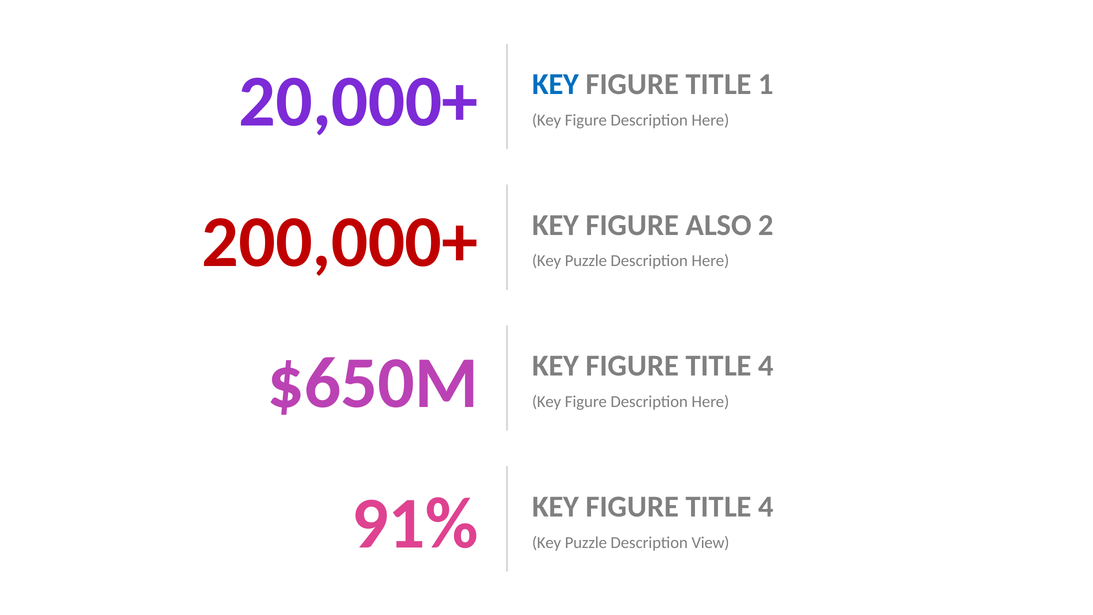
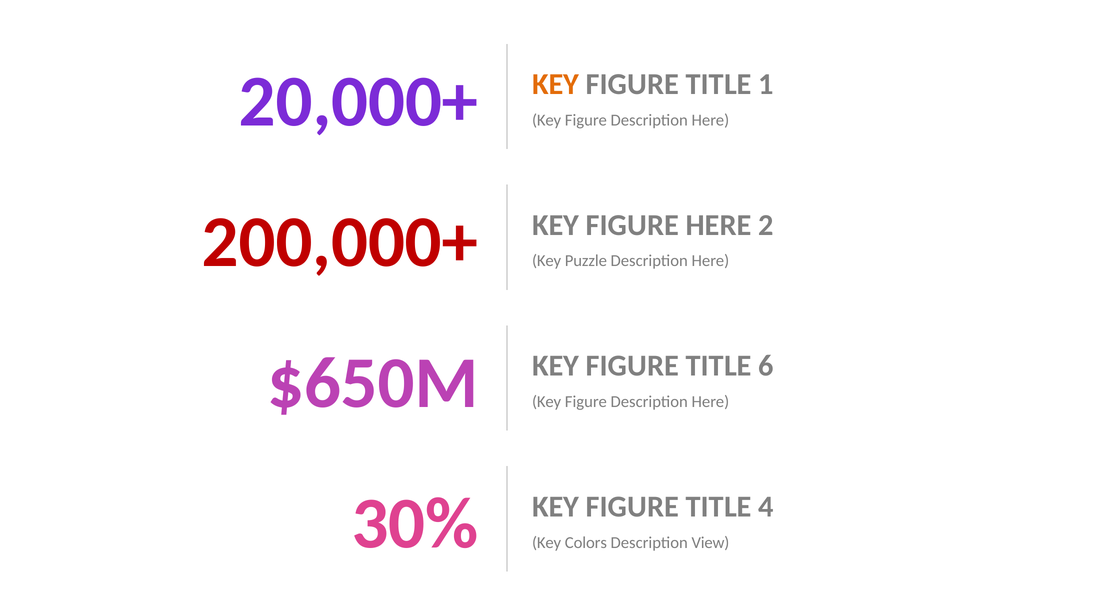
KEY colour: blue -> orange (556, 84)
FIGURE ALSO: ALSO -> HERE (719, 225)
4: 4 -> 6 (766, 366)
91%: 91% -> 30% (415, 524)
Puzzle: Puzzle -> Colors (586, 542)
